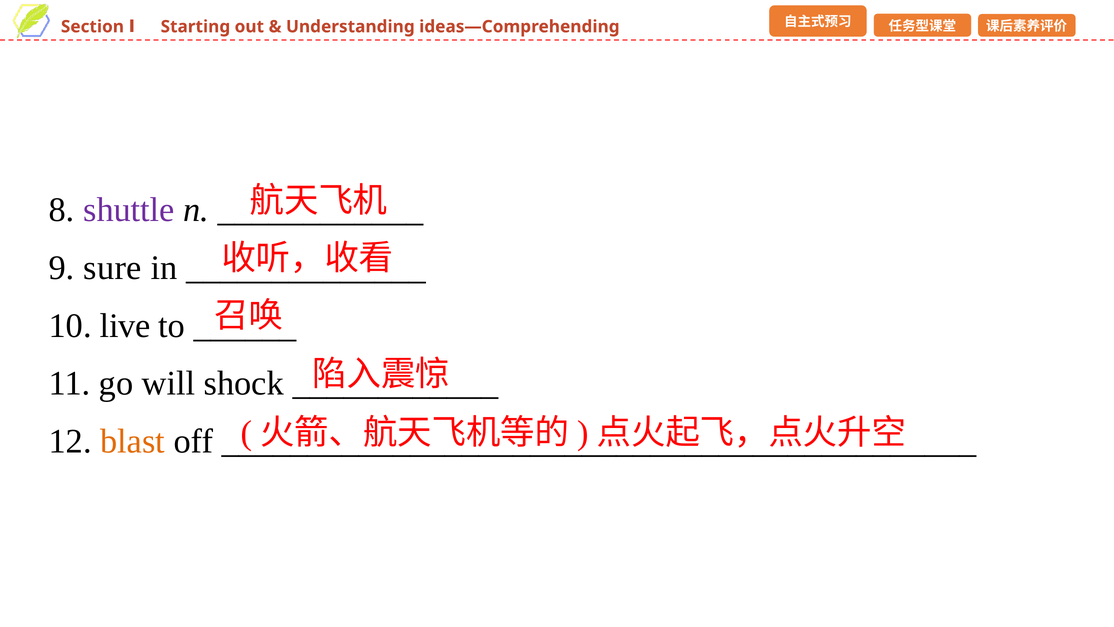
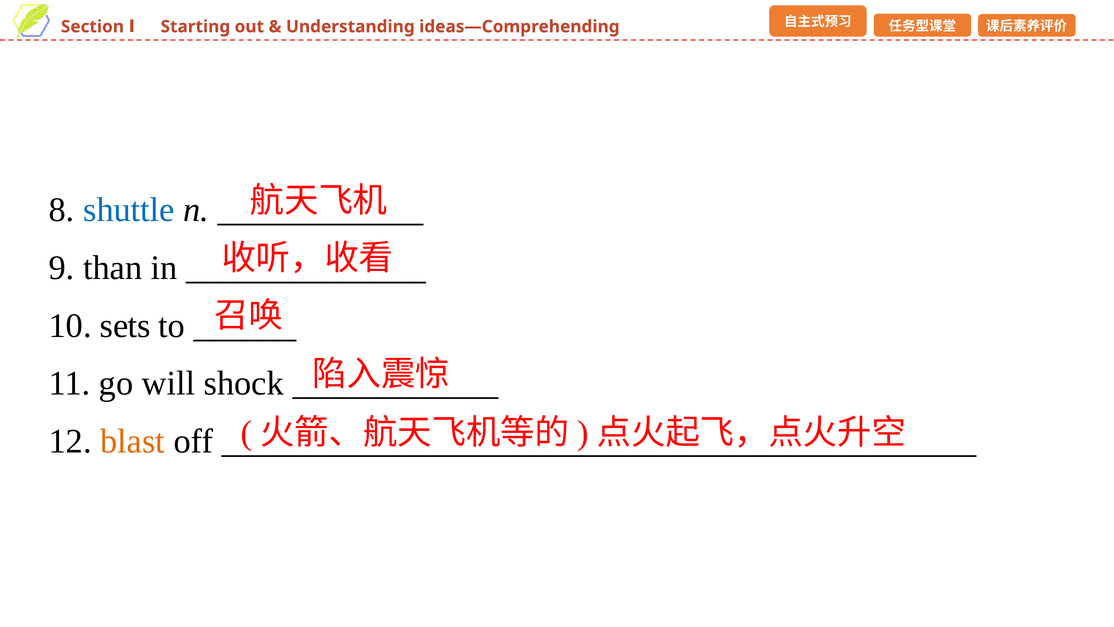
shuttle colour: purple -> blue (129, 210)
sure: sure -> than (113, 268)
live: live -> sets (125, 325)
